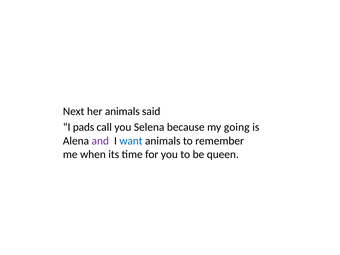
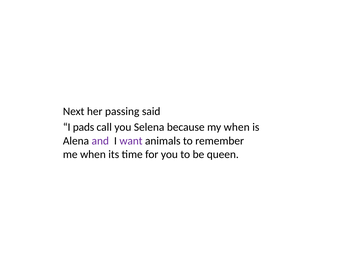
her animals: animals -> passing (122, 111)
my going: going -> when (237, 127)
want colour: blue -> purple (131, 141)
